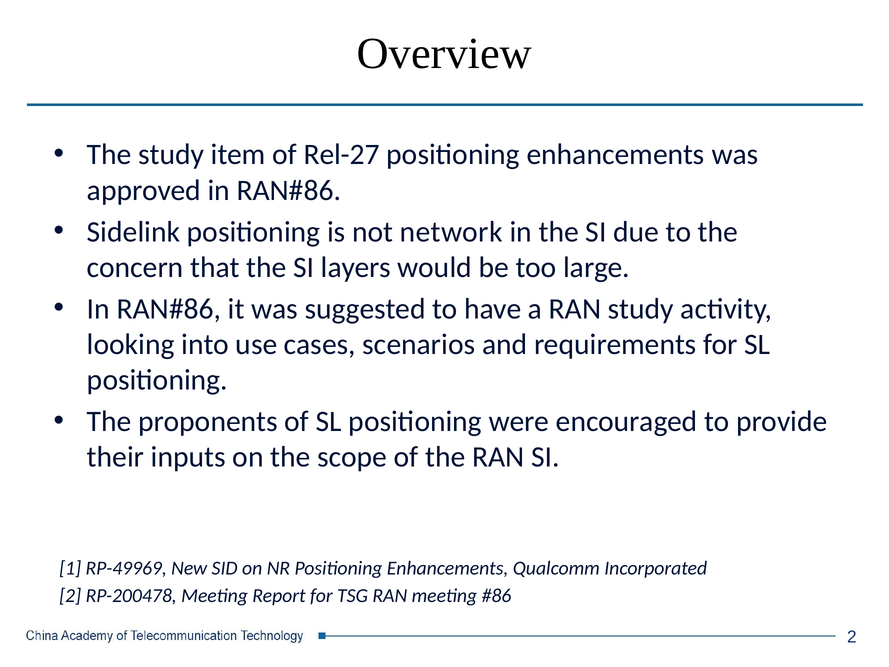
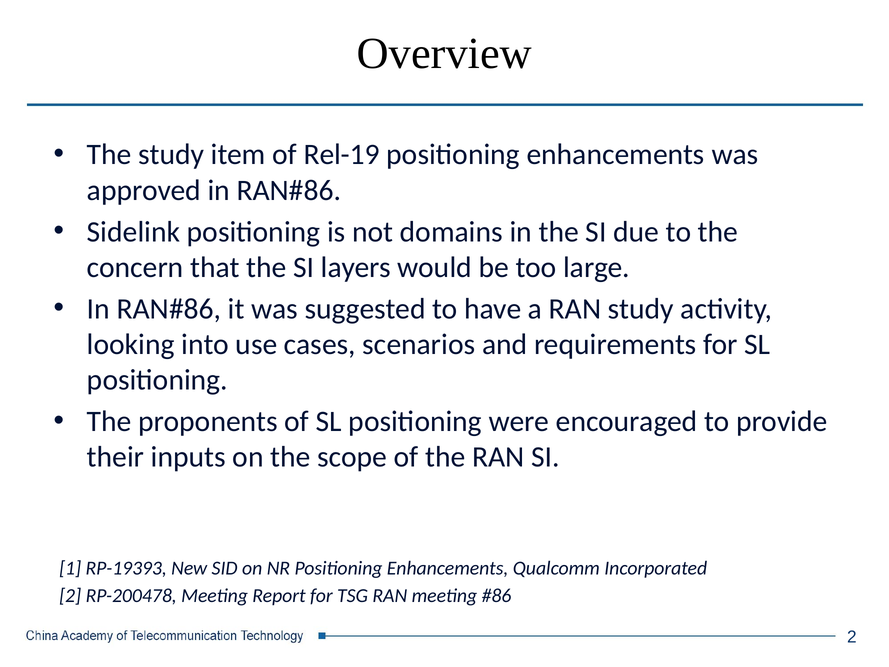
Rel-27: Rel-27 -> Rel-19 (342, 155)
network: network -> domains (451, 232)
RP-49969: RP-49969 -> RP-19393 (126, 568)
